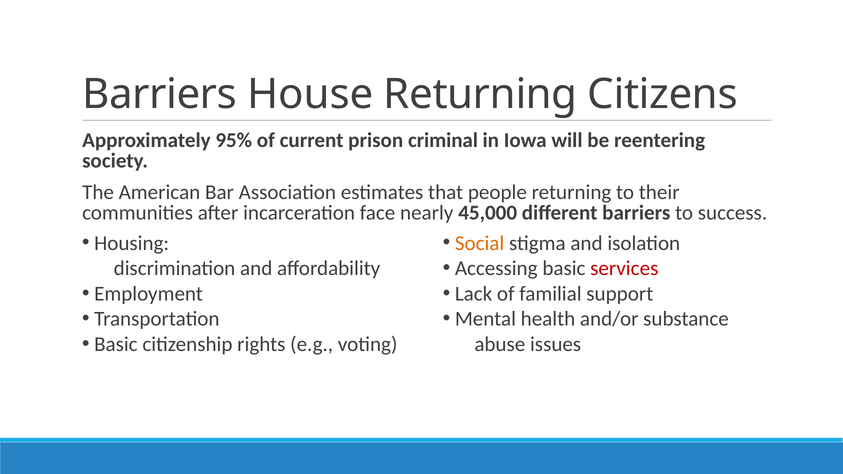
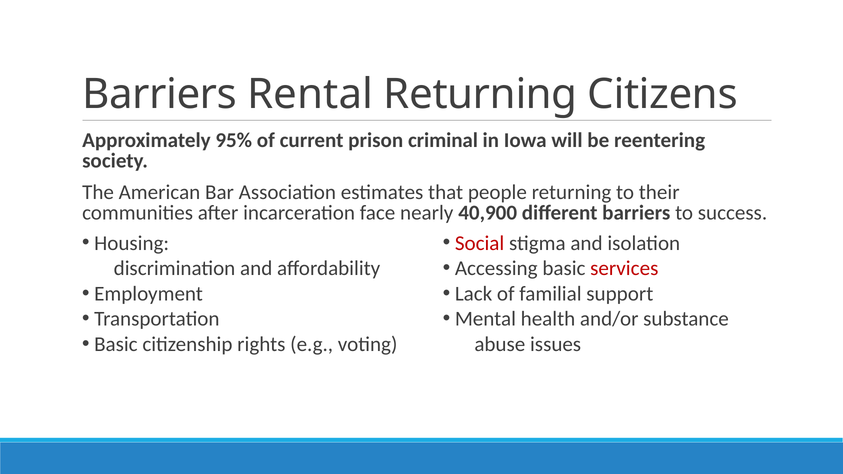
House: House -> Rental (310, 94)
45,000: 45,000 -> 40,900 (488, 213)
Social colour: orange -> red (480, 243)
